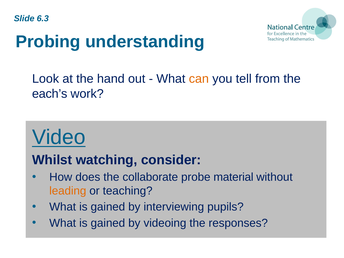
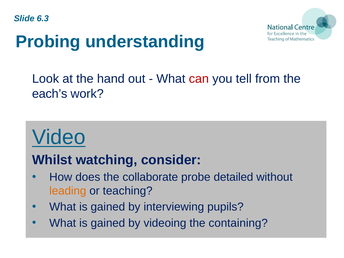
can colour: orange -> red (199, 79)
material: material -> detailed (233, 177)
responses: responses -> containing (238, 223)
